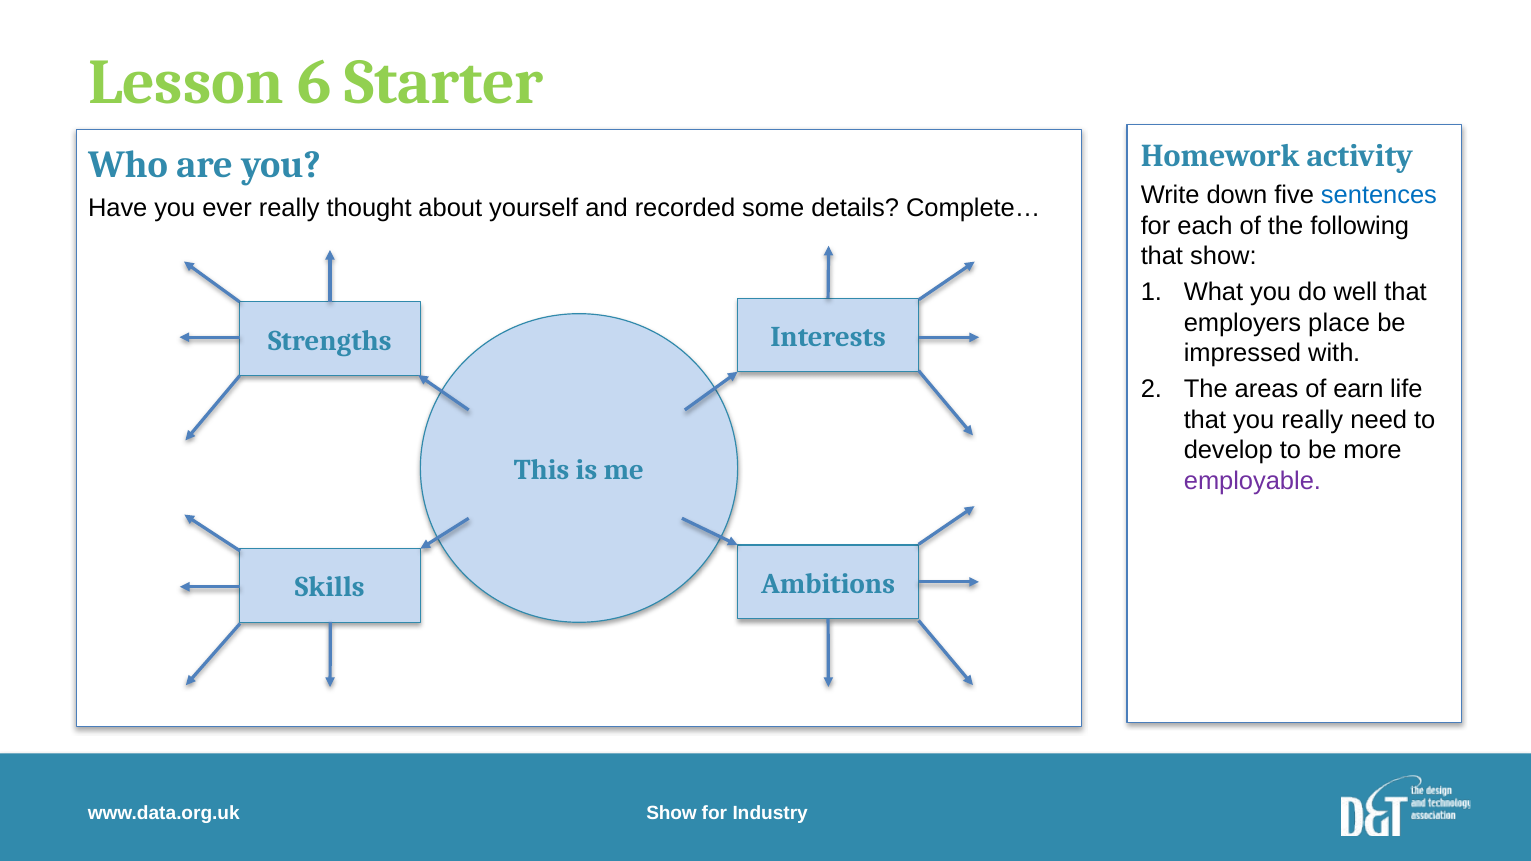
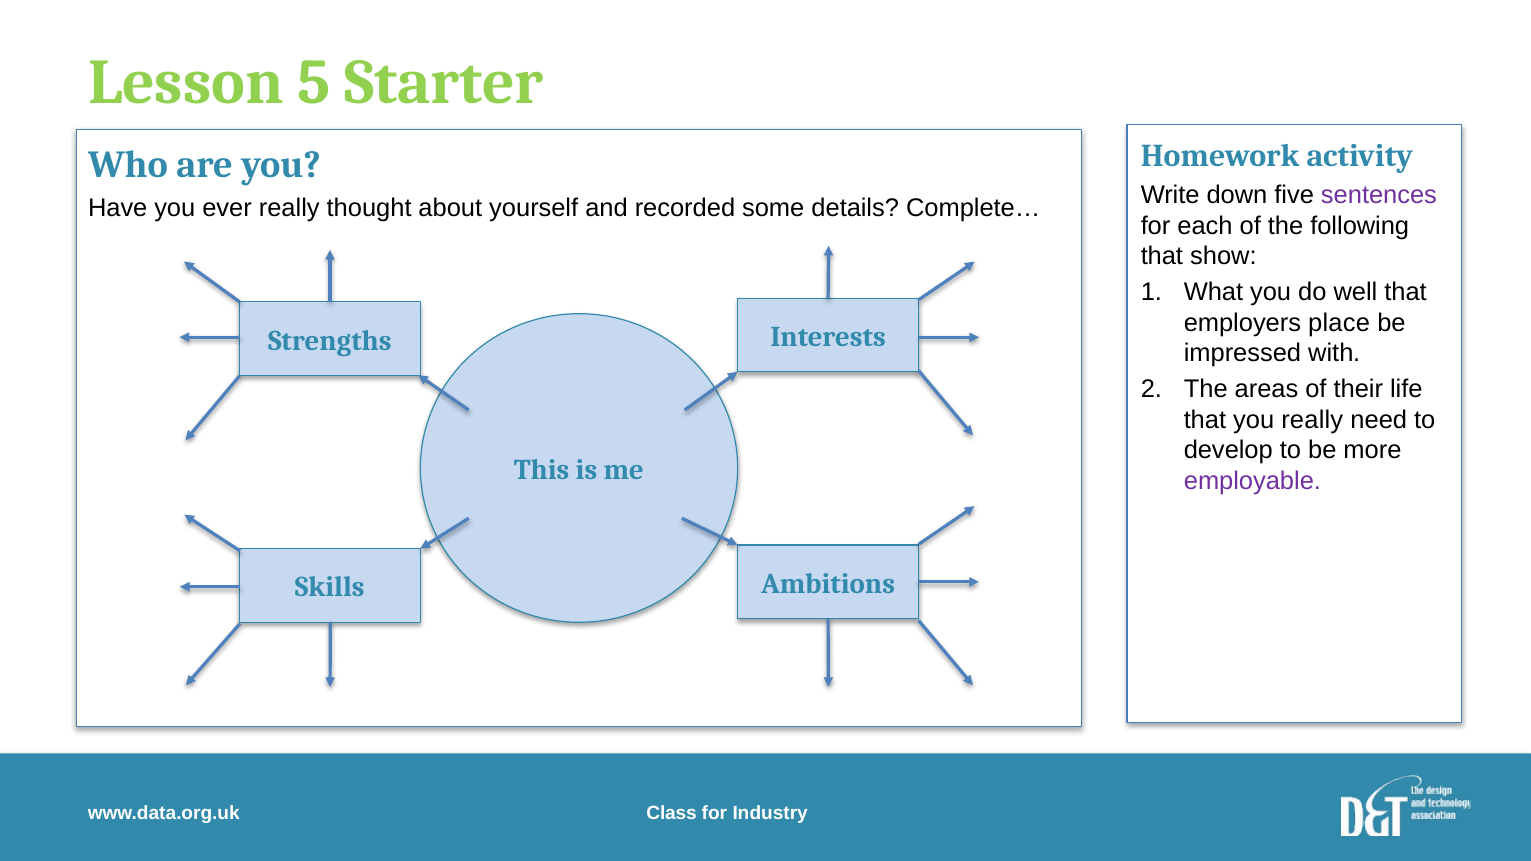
6: 6 -> 5 (314, 83)
sentences colour: blue -> purple (1379, 195)
earn: earn -> their (1358, 389)
Show: Show -> Class (672, 813)
